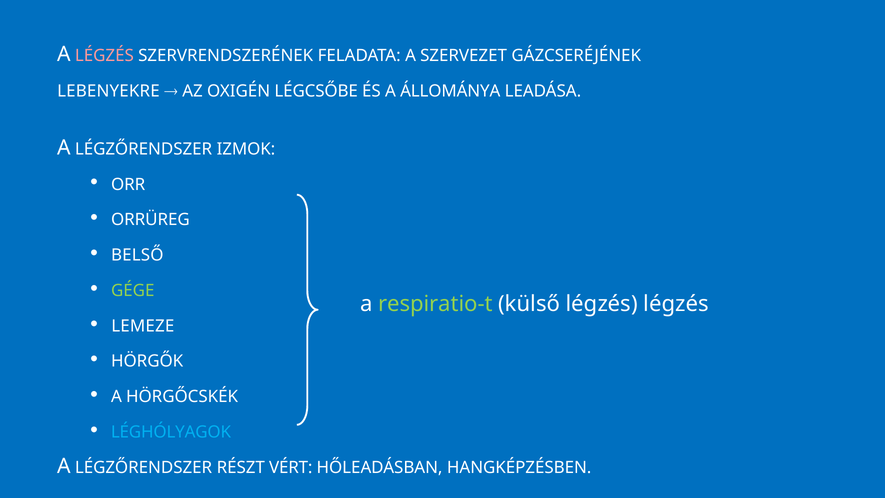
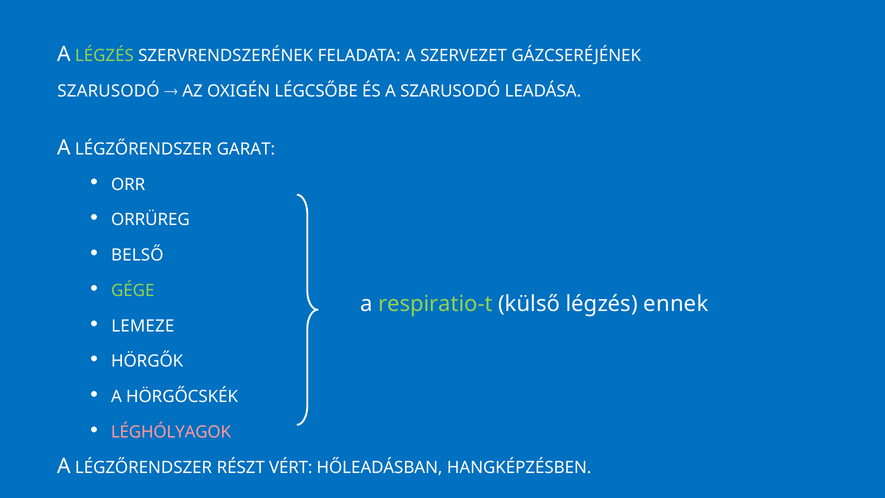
LÉGZÉS colour: pink -> light green (104, 56)
LEBENYEKRE: LEBENYEKRE -> SZARUSODÓ (108, 91)
A ÁLLOMÁNYA: ÁLLOMÁNYA -> SZARUSODÓ (450, 91)
IZMOK: IZMOK -> GARAT (246, 149)
légzés légzés: légzés -> ennek (676, 304)
LÉGHÓLYAGOK colour: light blue -> pink (171, 432)
